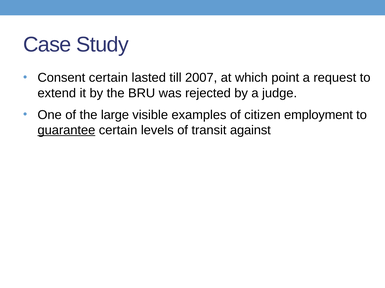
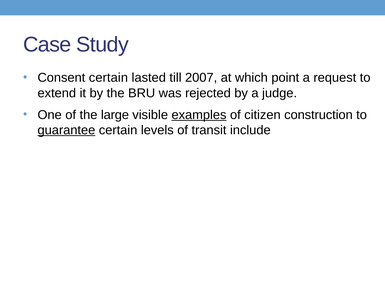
examples underline: none -> present (199, 115)
employment: employment -> construction (318, 115)
against: against -> include (250, 131)
